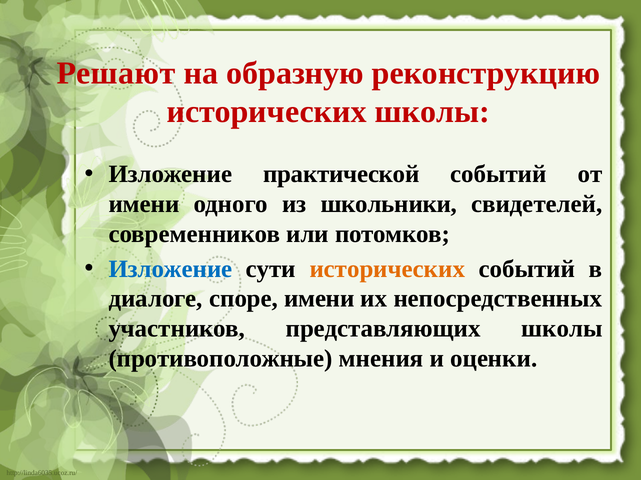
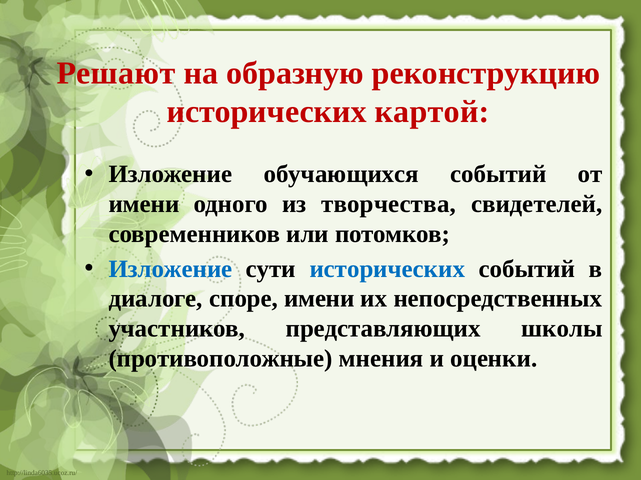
исторических школы: школы -> картой (432, 112)
практической: практической -> обучающихся (341, 174)
школьники: школьники -> творчества (389, 204)
исторических colour: orange -> blue (387, 269)
